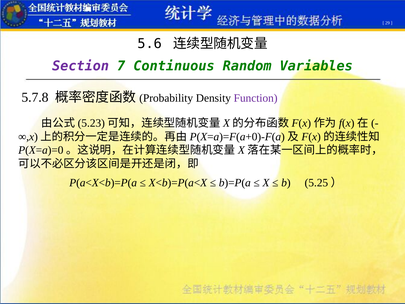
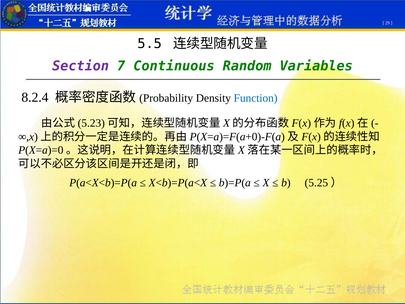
5.6: 5.6 -> 5.5 (150, 44)
5.7.8: 5.7.8 -> 8.2.4 (35, 97)
Function colour: purple -> blue (256, 98)
